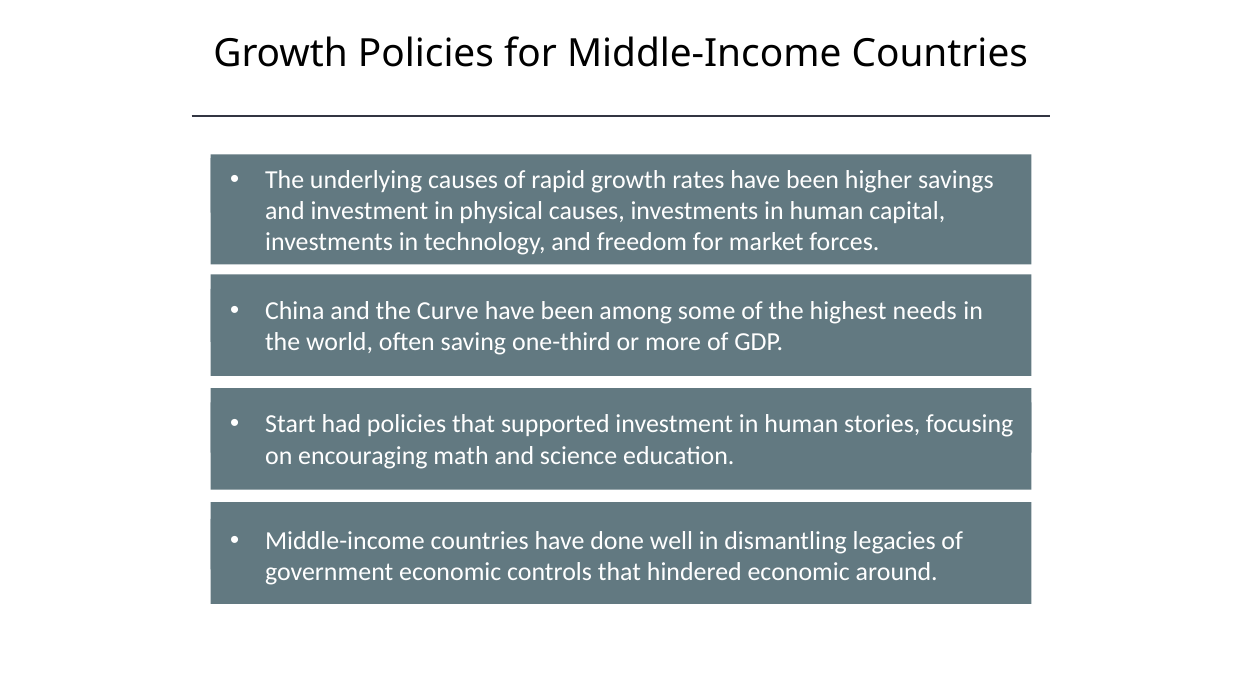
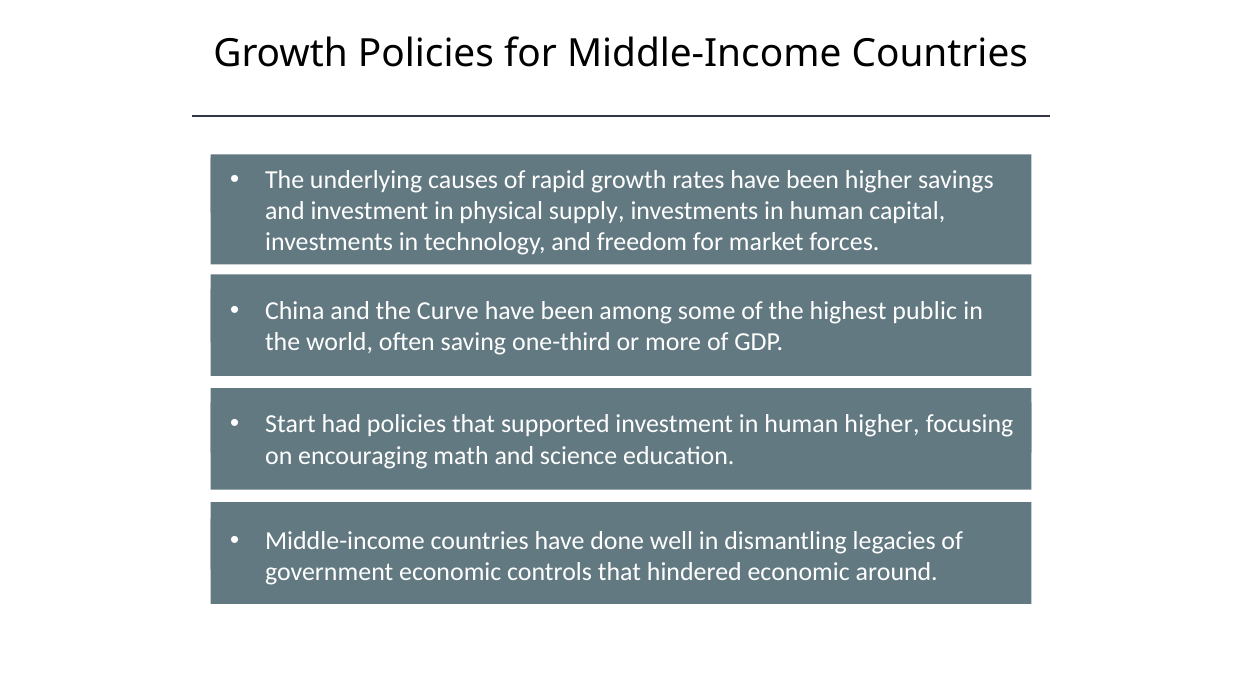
physical causes: causes -> supply (587, 211)
needs: needs -> public (925, 311)
human stories: stories -> higher (882, 424)
